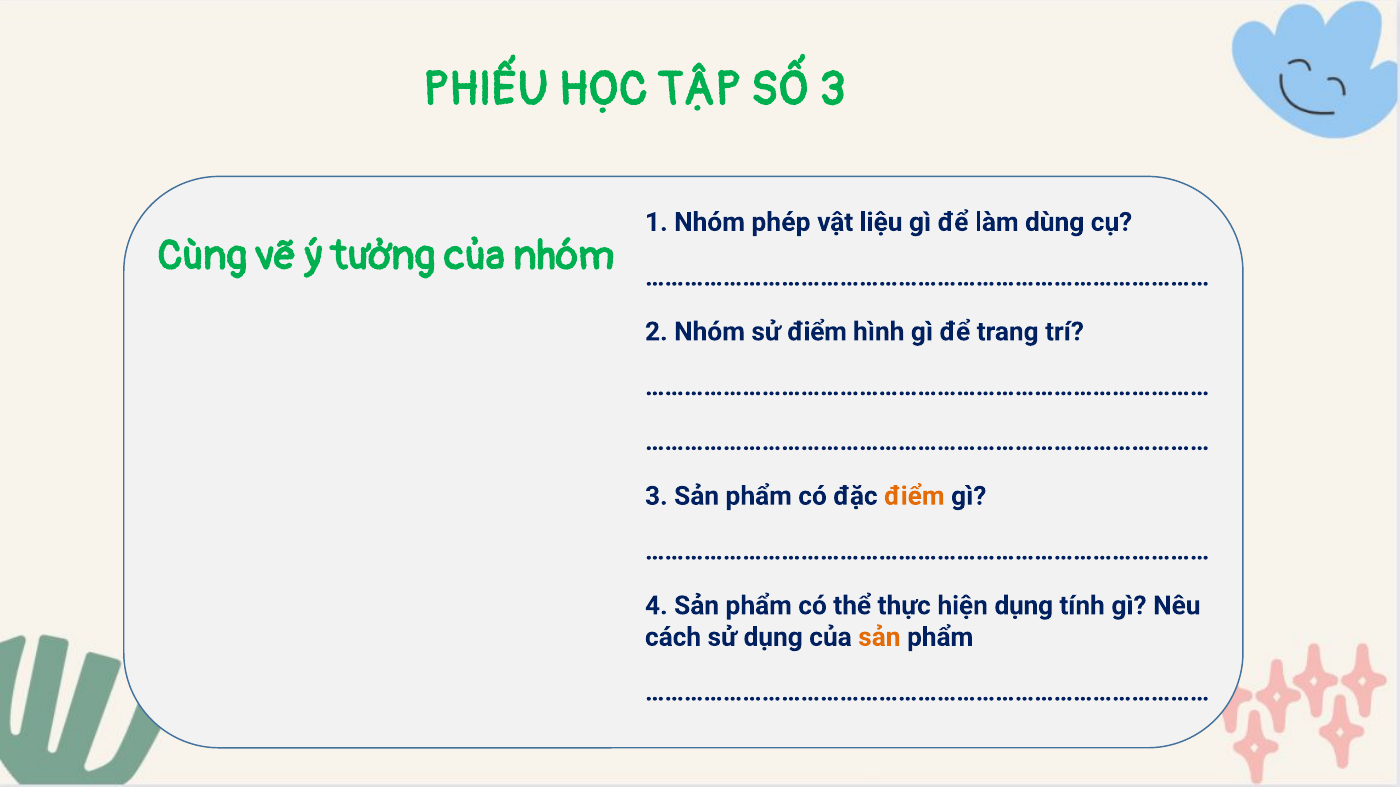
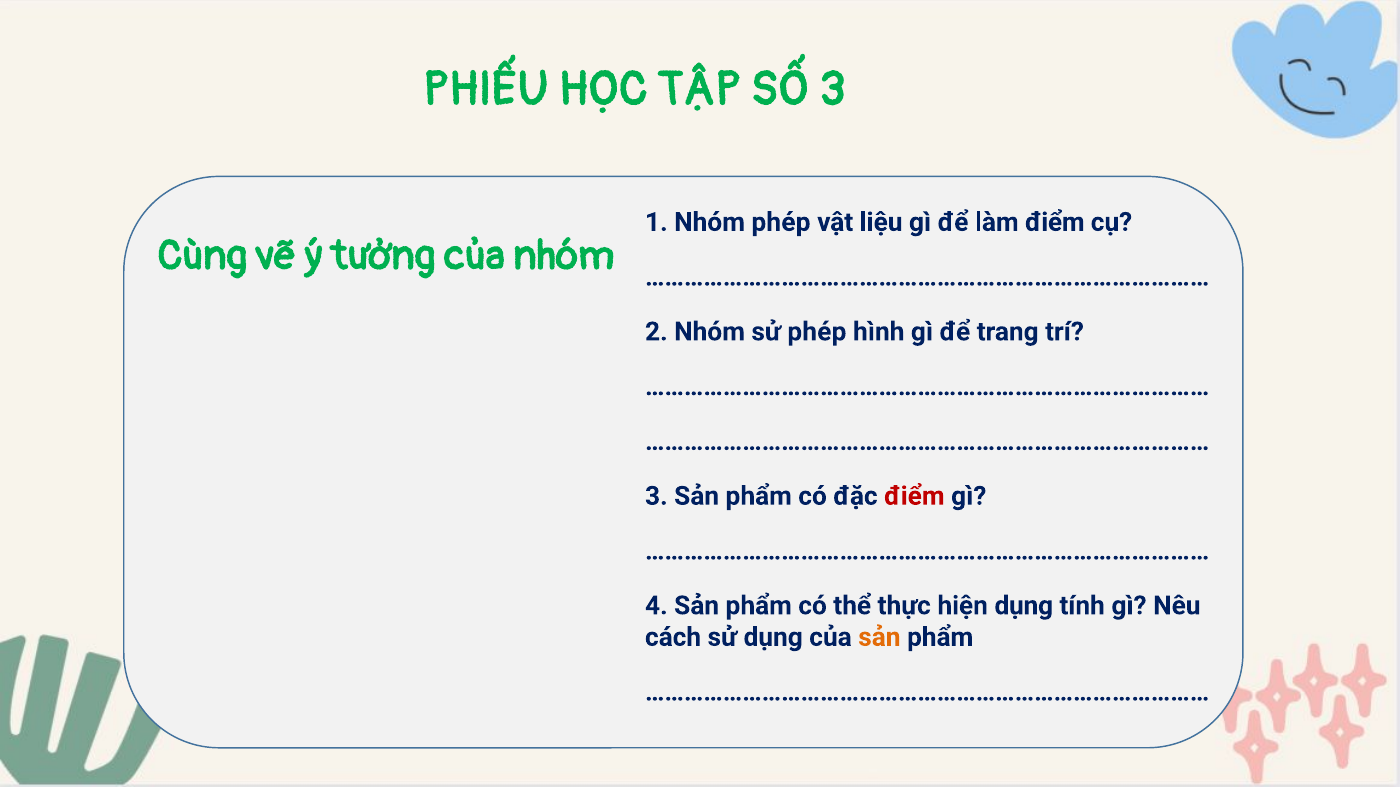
làm dùng: dùng -> điểm (1055, 222)
sử điểm: điểm -> phép (817, 332)
điểm colour: orange -> red (914, 496)
